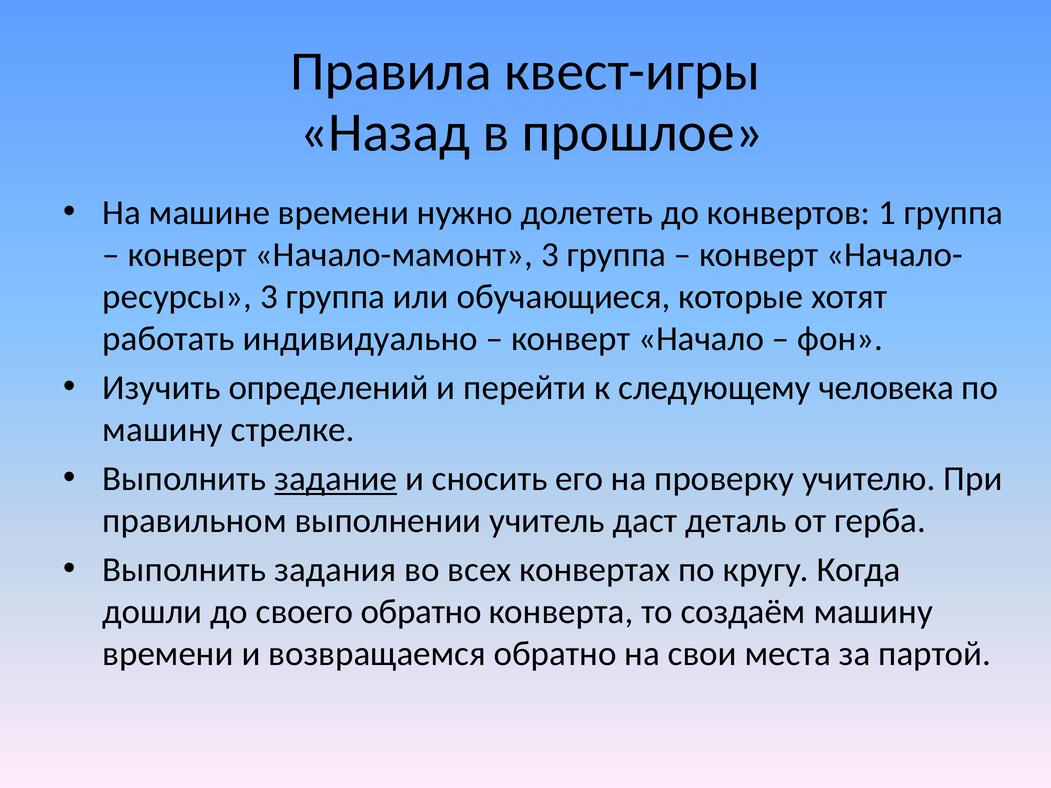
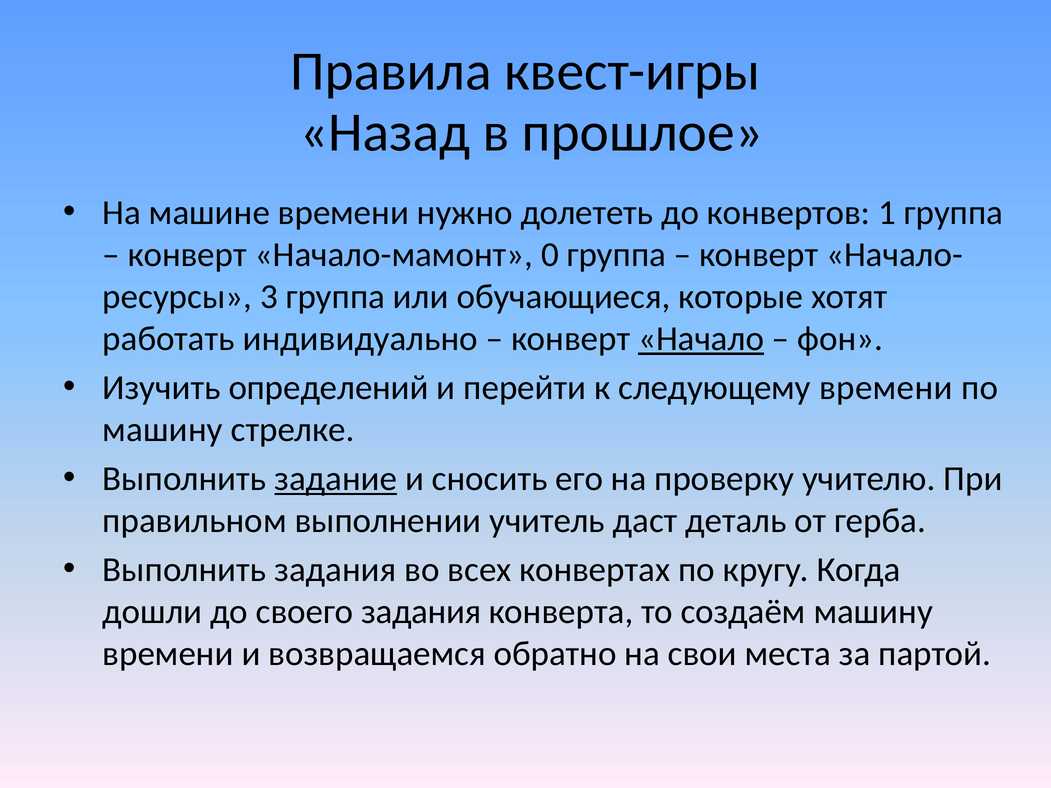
Начало-мамонт 3: 3 -> 0 (550, 255)
Начало underline: none -> present (701, 339)
следующему человека: человека -> времени (886, 388)
своего обратно: обратно -> задания (421, 612)
